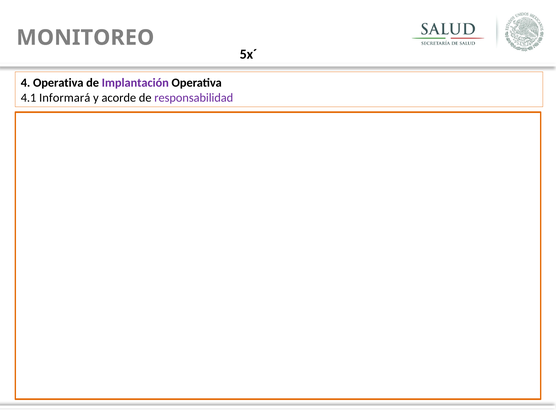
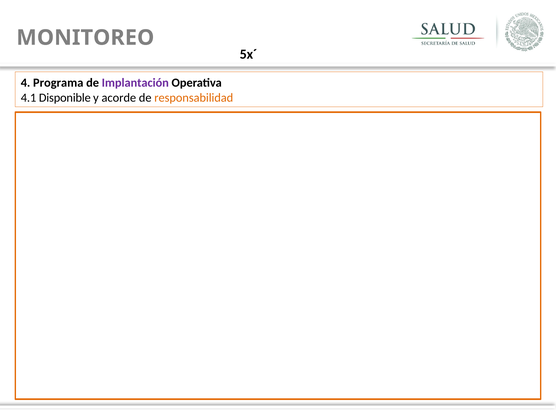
4 Operativa: Operativa -> Programa (58, 83)
Informará: Informará -> Disponible (65, 98)
responsabilidad colour: purple -> orange (194, 98)
